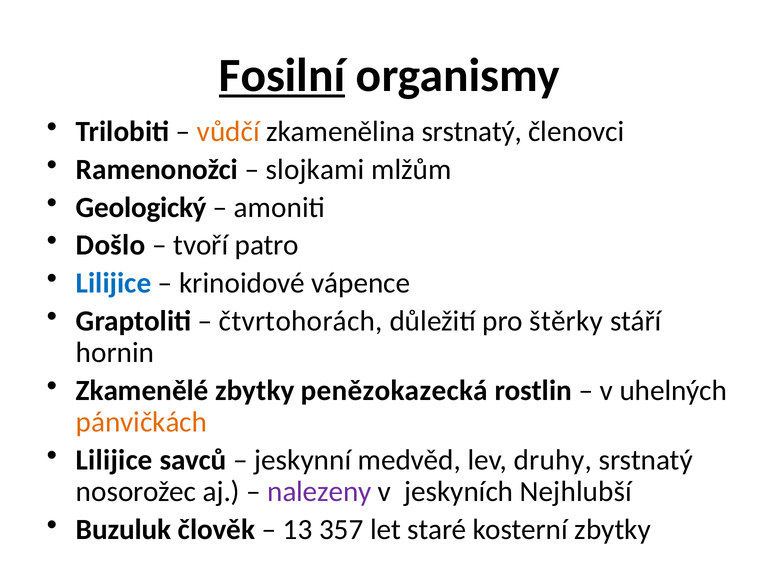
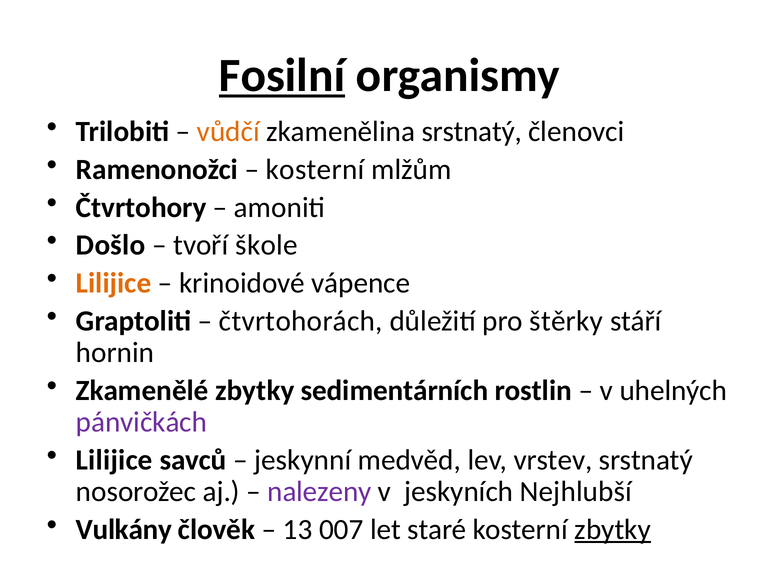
slojkami: slojkami -> kosterní (315, 169)
Geologický: Geologický -> Čtvrtohory (141, 207)
patro: patro -> škole (267, 245)
Lilijice colour: blue -> orange (114, 283)
penězokazecká: penězokazecká -> sedimentárních (395, 390)
pánvičkách colour: orange -> purple (141, 422)
druhy: druhy -> vrstev (553, 459)
Buzuluk: Buzuluk -> Vulkány (124, 529)
357: 357 -> 007 (341, 529)
zbytky underline: none -> present (613, 529)
